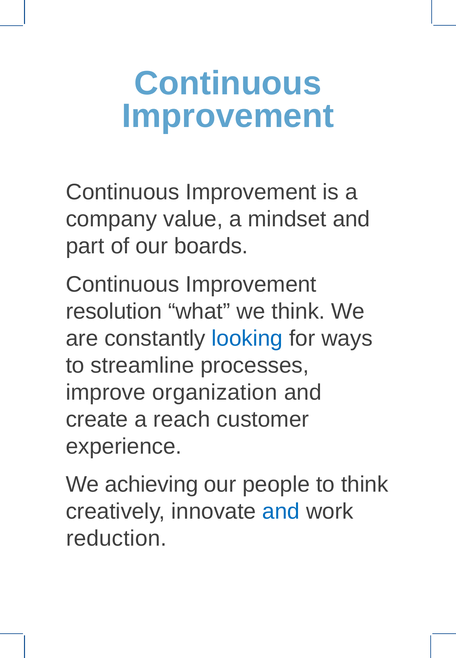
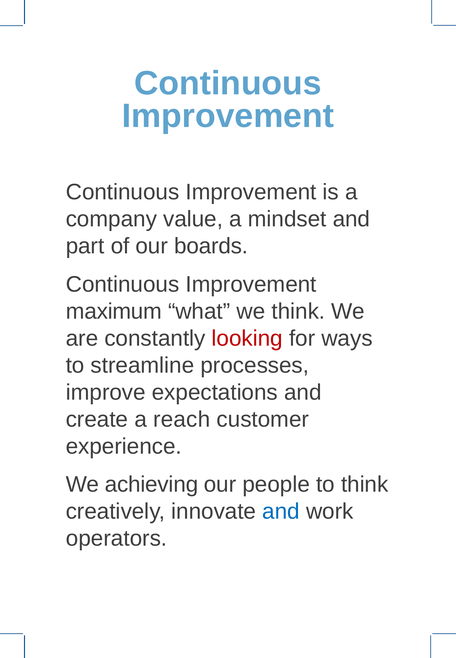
resolution: resolution -> maximum (114, 312)
looking colour: blue -> red (247, 339)
organization: organization -> expectations (215, 393)
reduction: reduction -> operators (117, 539)
